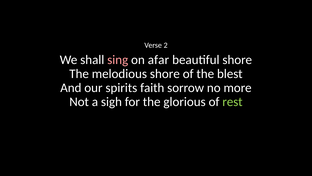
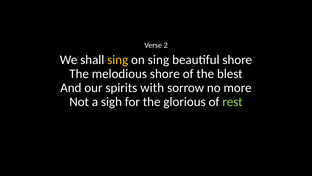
sing colour: pink -> yellow (118, 60)
on afar: afar -> sing (158, 60)
faith: faith -> with (152, 88)
